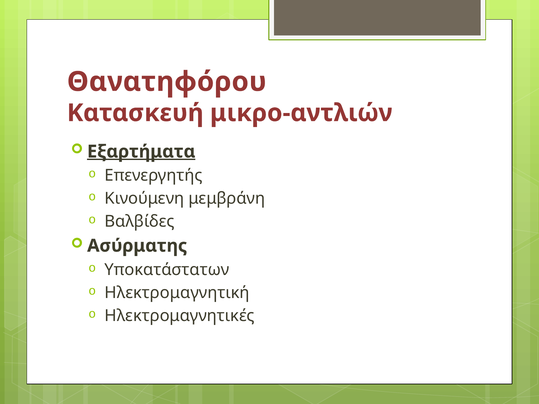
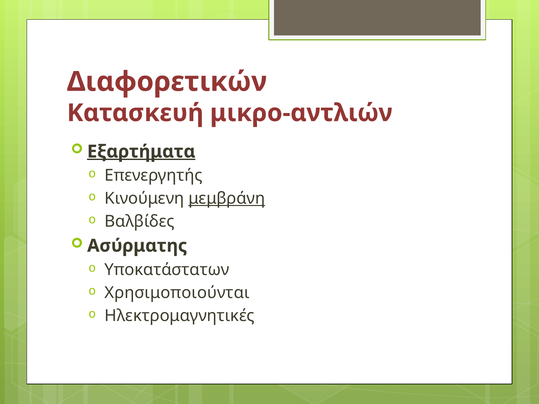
Θανατηφόρου: Θανατηφόρου -> Διαφορετικών (167, 82)
μεμβράνη underline: none -> present (227, 199)
Ηλεκτρομαγνητική: Ηλεκτρομαγνητική -> Χρησιμοποιούνται (177, 293)
